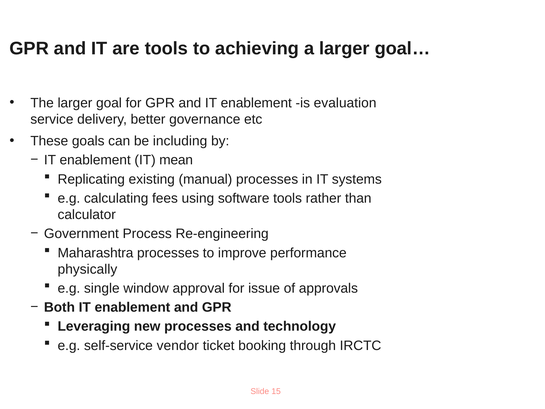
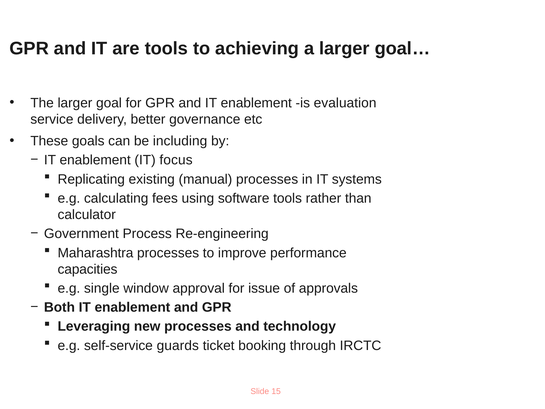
mean: mean -> focus (176, 160)
physically: physically -> capacities (88, 269)
vendor: vendor -> guards (178, 345)
